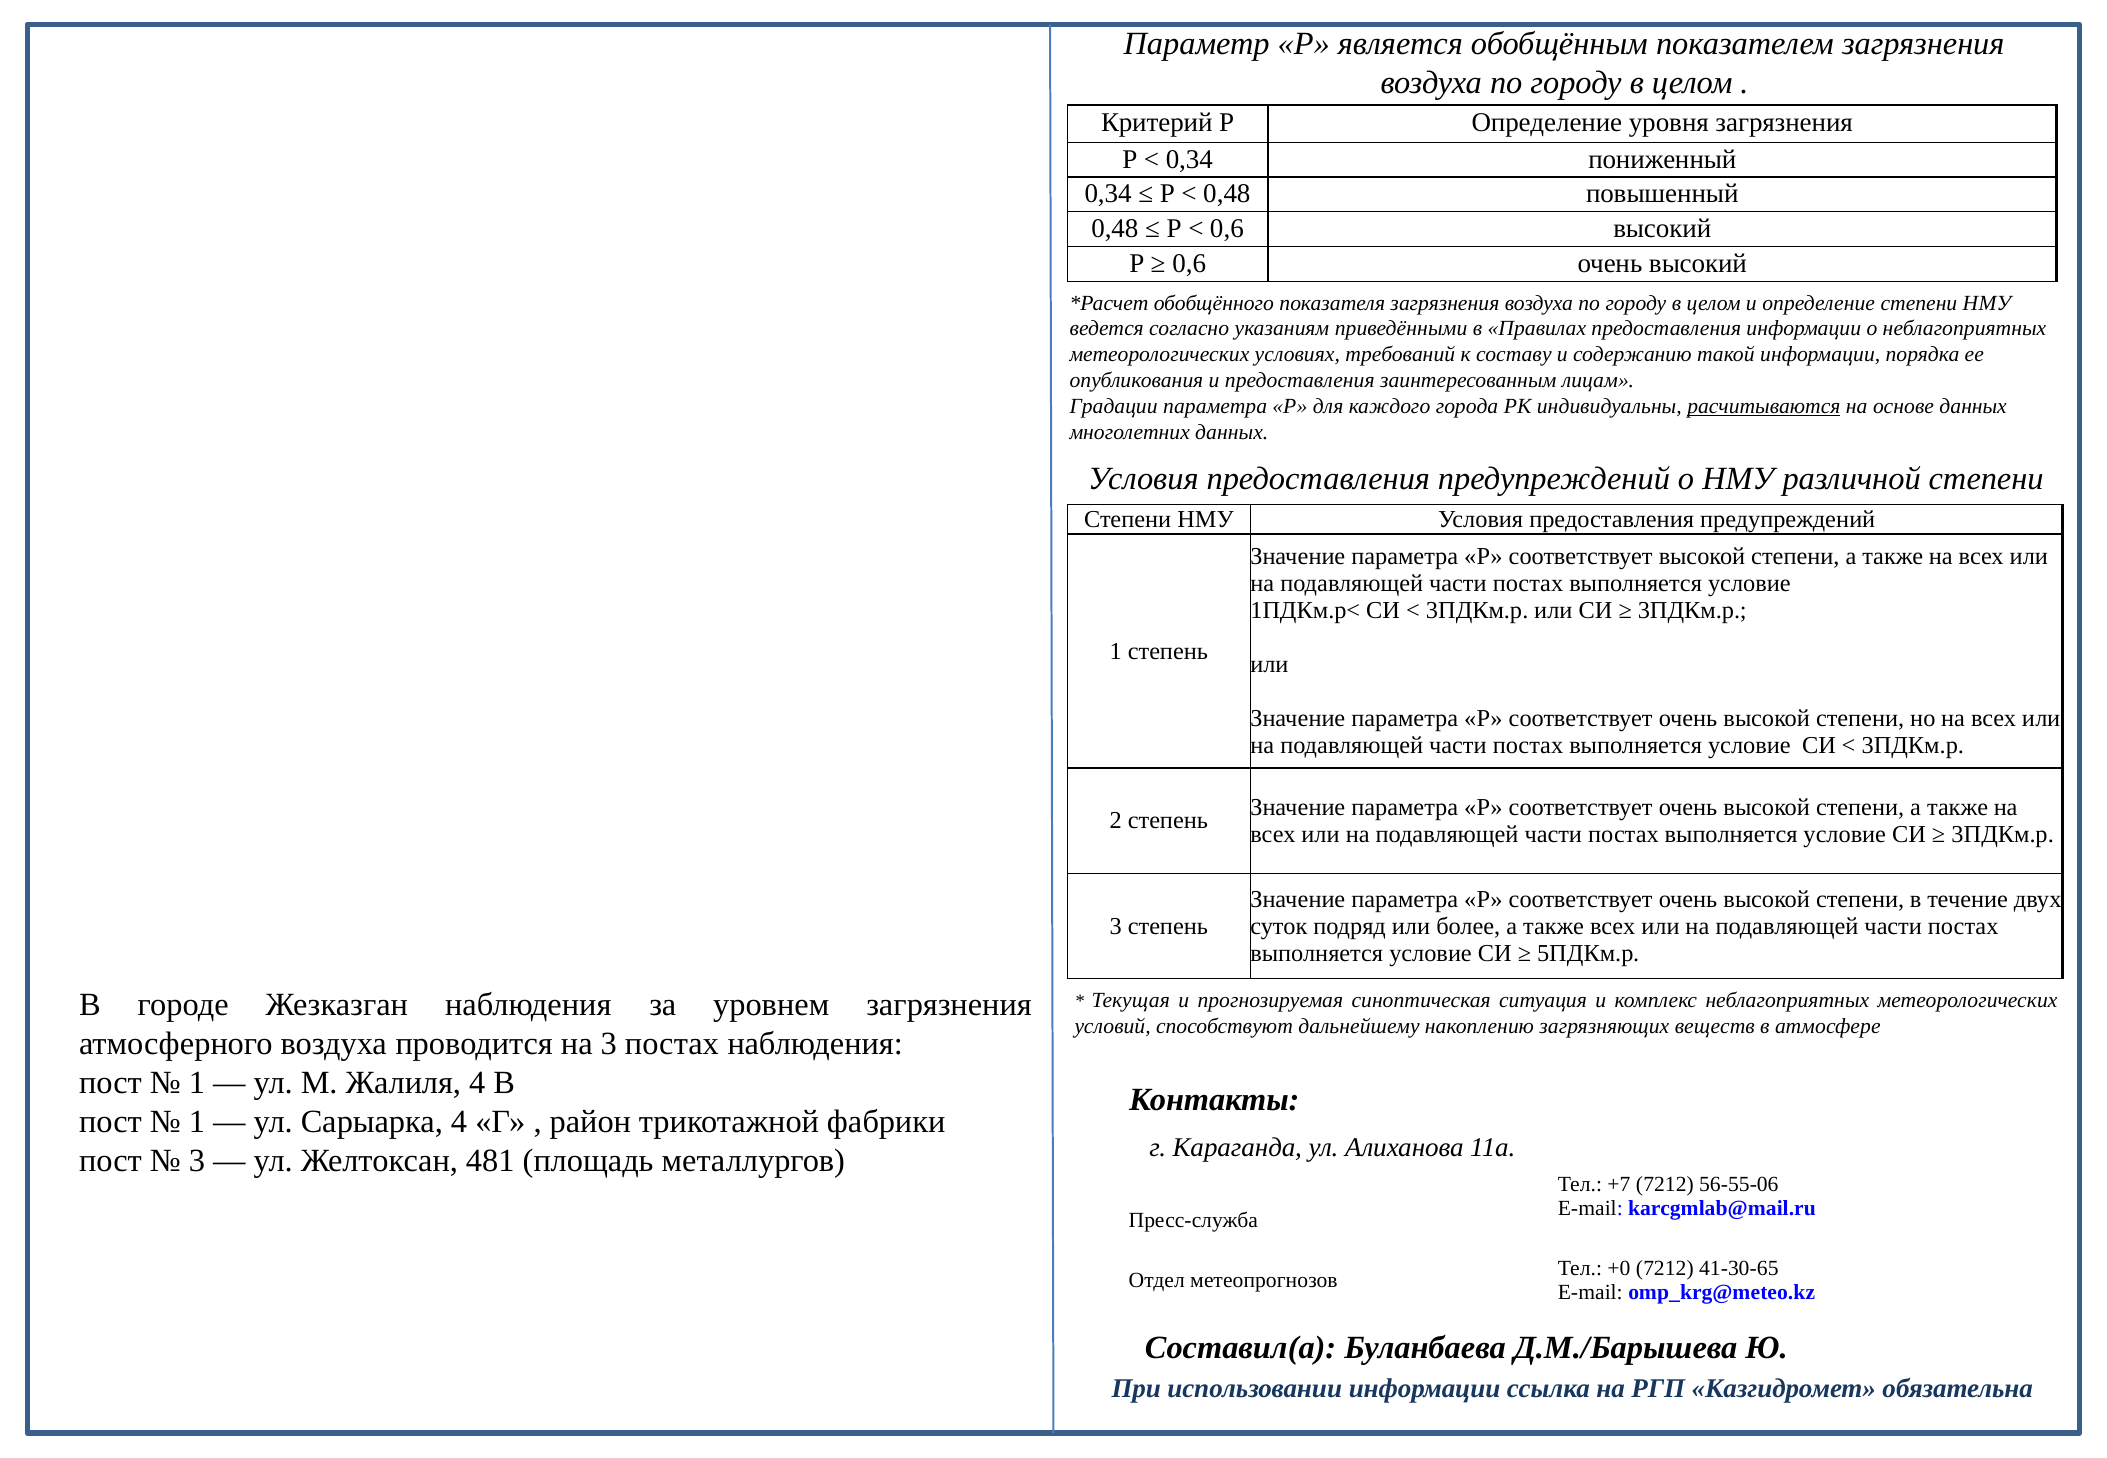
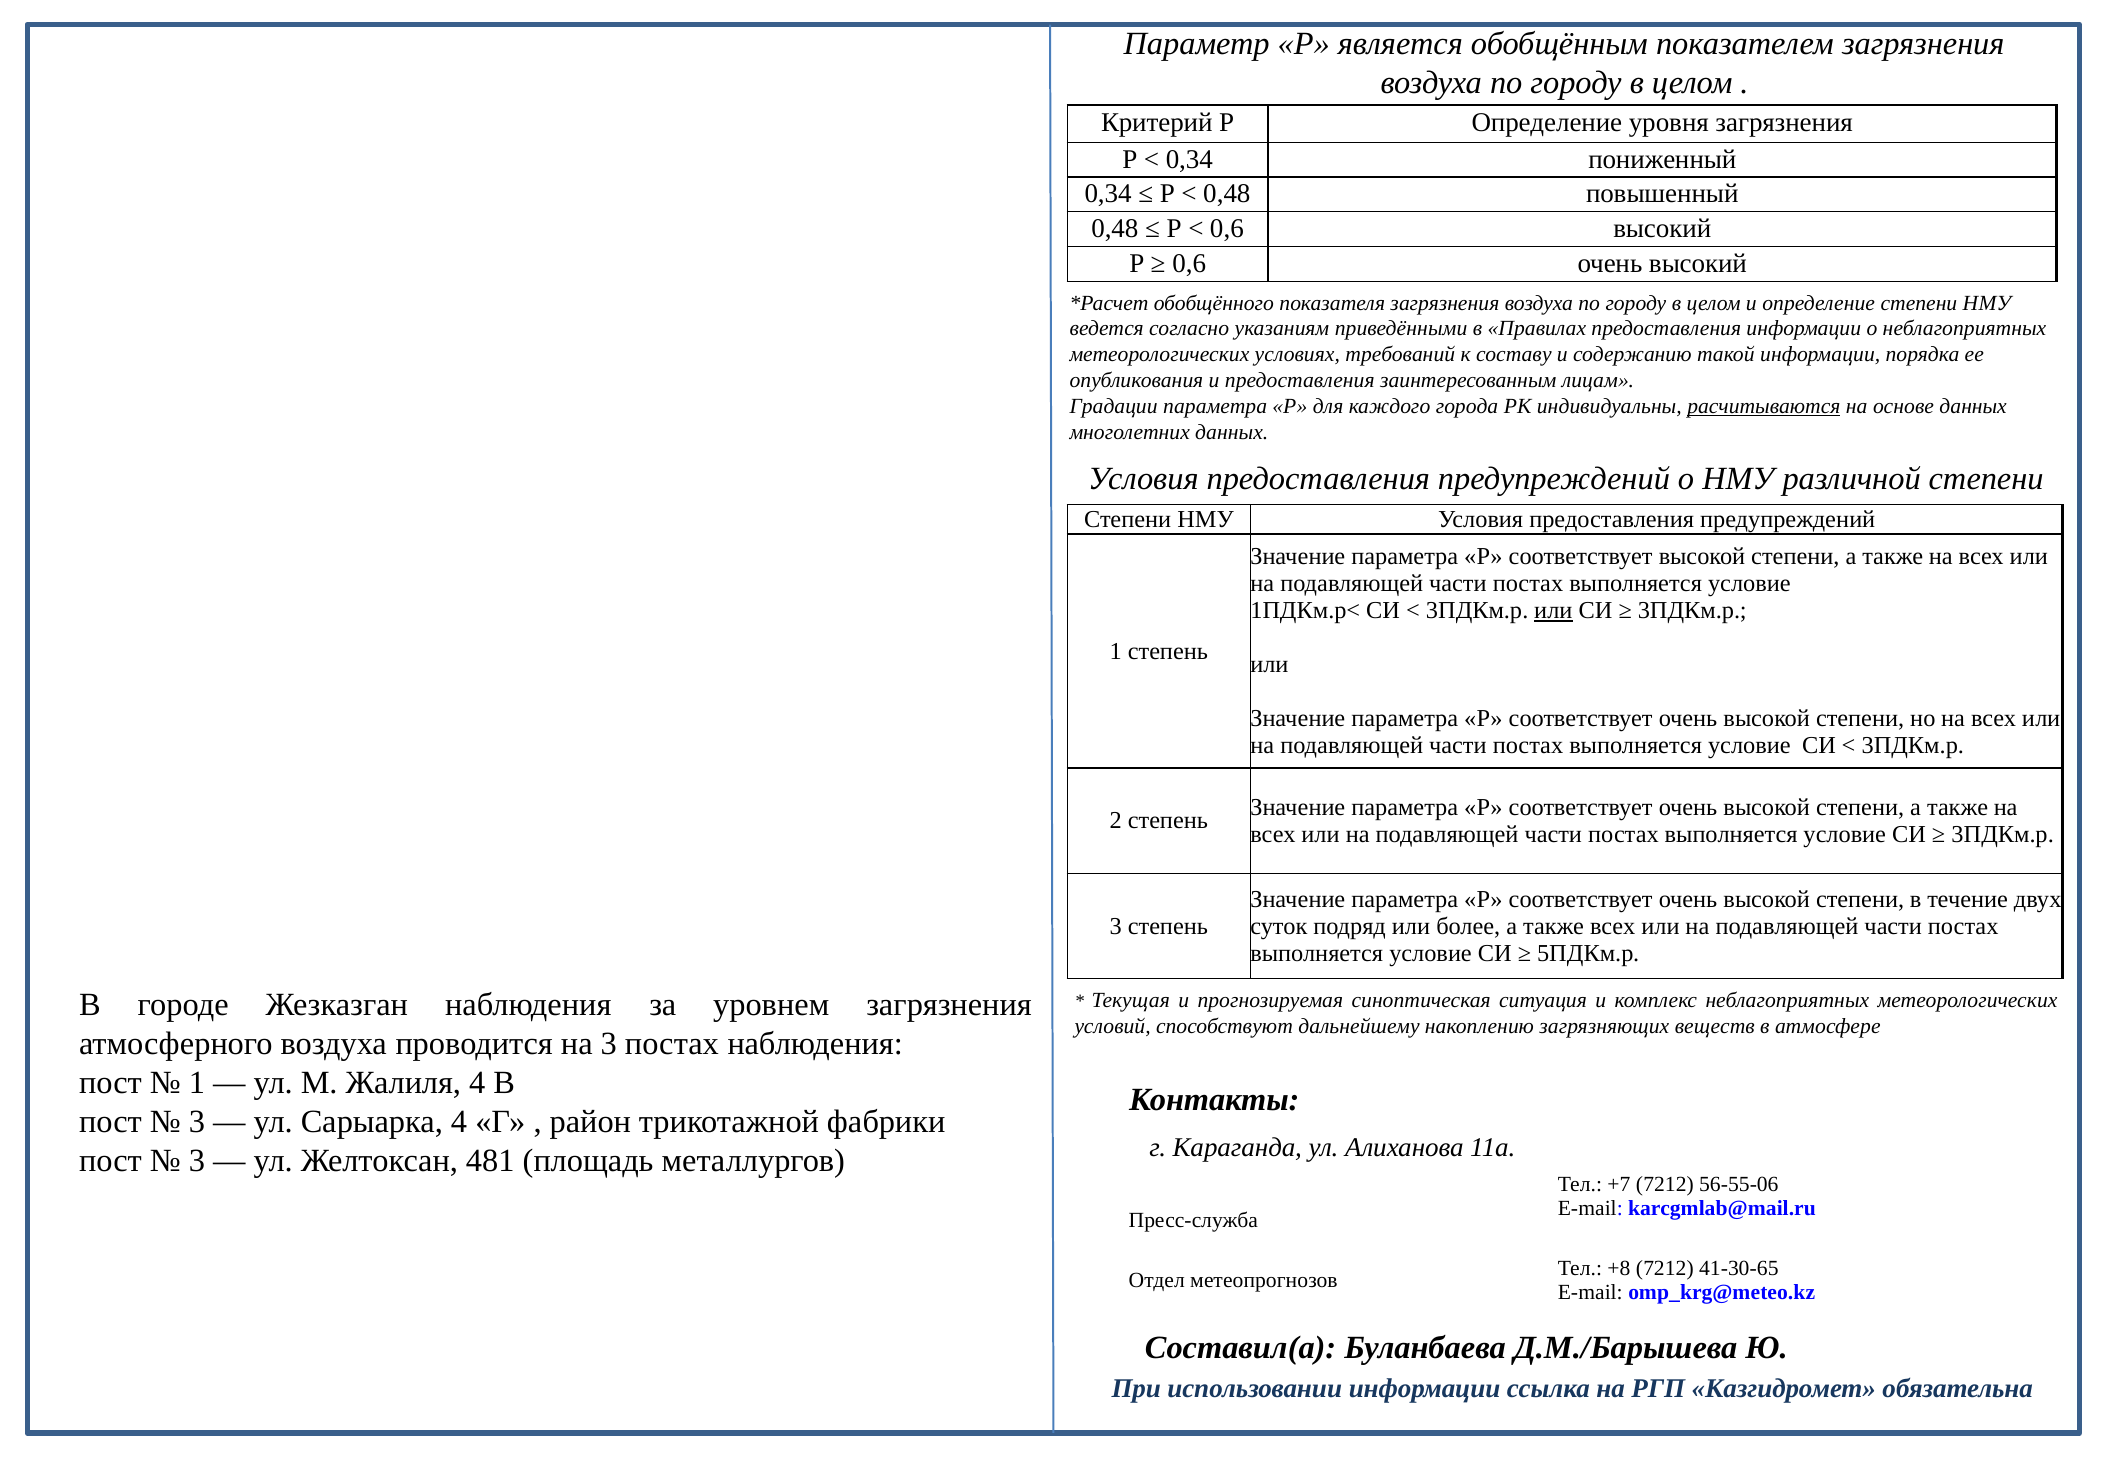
или underline: none -> present (1553, 611)
1: 1 -> 3 (197, 1122)
+0: +0 -> +8 (1619, 1269)
